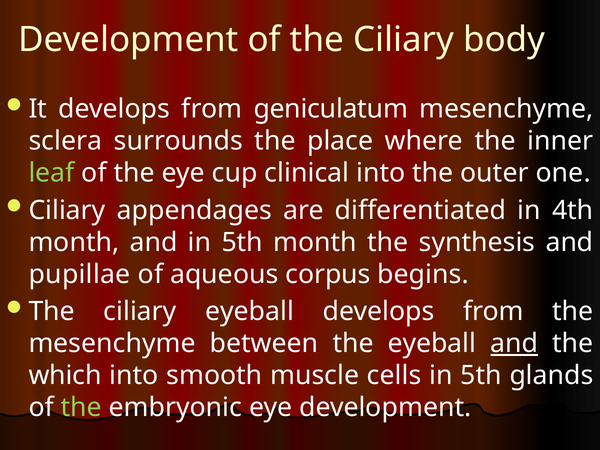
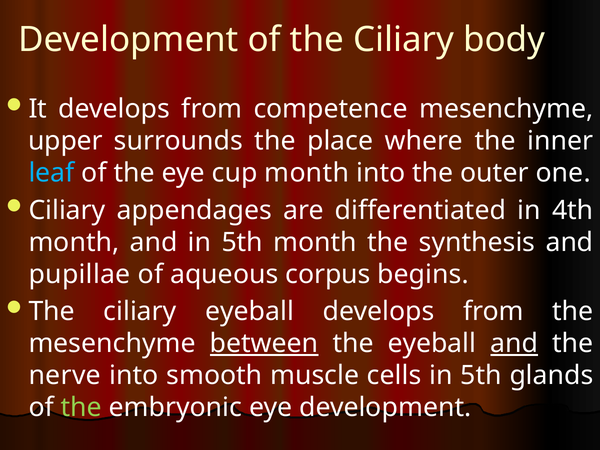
geniculatum: geniculatum -> competence (331, 109)
sclera: sclera -> upper (65, 141)
leaf colour: light green -> light blue (52, 173)
cup clinical: clinical -> month (307, 173)
between underline: none -> present (264, 344)
which: which -> nerve (65, 376)
